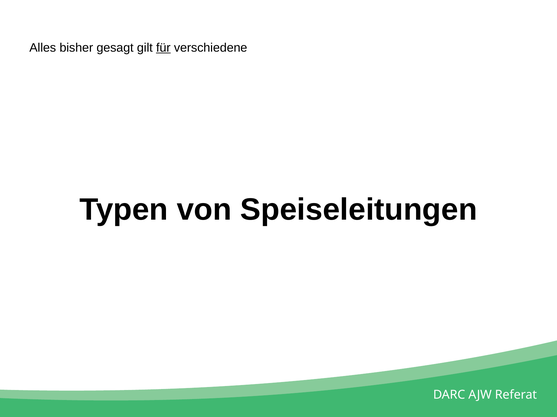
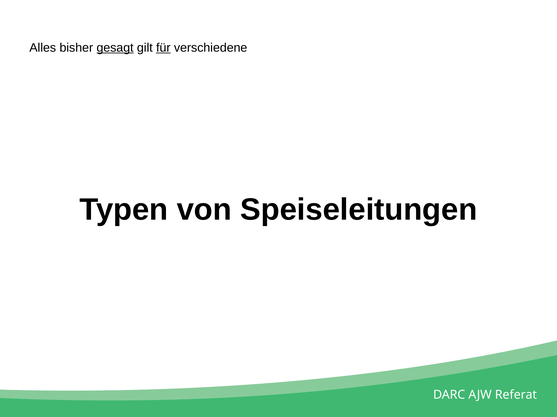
gesagt underline: none -> present (115, 48)
